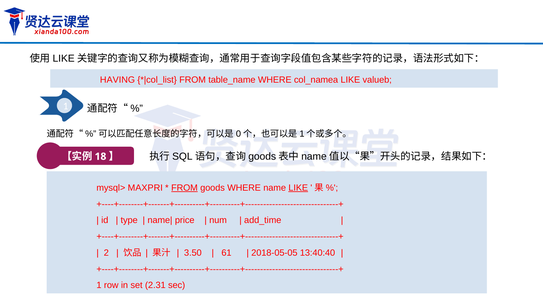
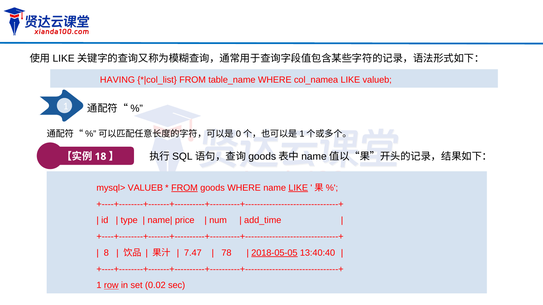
mysql> MAXPRI: MAXPRI -> VALUEB (145, 188)
2: 2 -> 8 (106, 253)
3.50: 3.50 -> 7.47 (193, 253)
61: 61 -> 78 (226, 253)
2018-05-05 underline: none -> present (274, 253)
row underline: none -> present (111, 286)
2.31: 2.31 -> 0.02 (155, 286)
